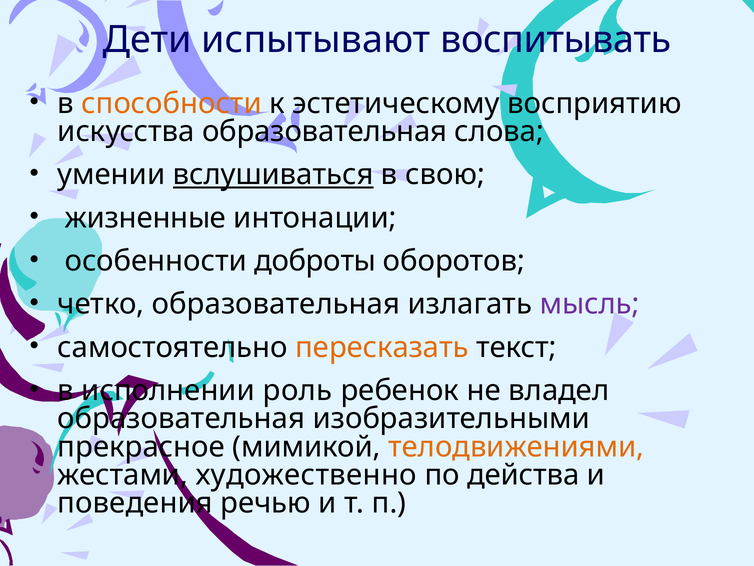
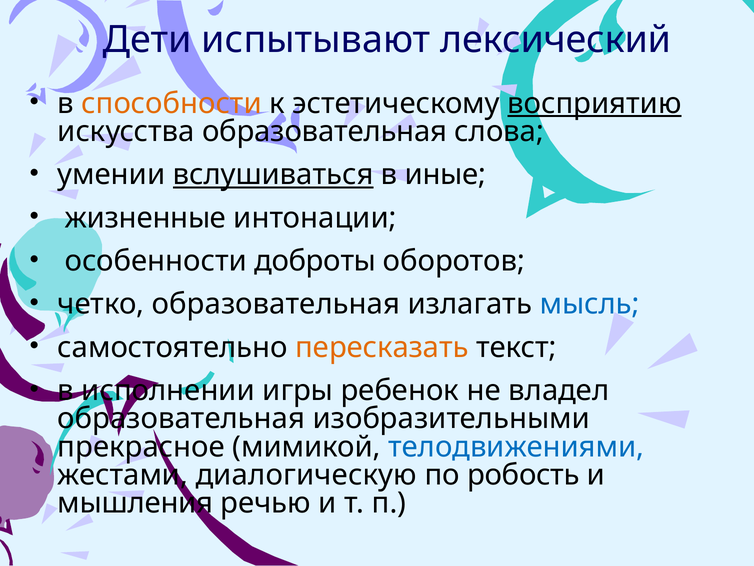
воспитывать: воспитывать -> лексический (556, 40)
восприятию underline: none -> present (594, 103)
свою: свою -> иные (445, 175)
мысль colour: purple -> blue (590, 304)
роль: роль -> игры (298, 390)
телодвижениями colour: orange -> blue (516, 446)
художественно: художественно -> диалогическую (306, 475)
действа: действа -> робость (523, 475)
поведения: поведения -> мышления (135, 503)
